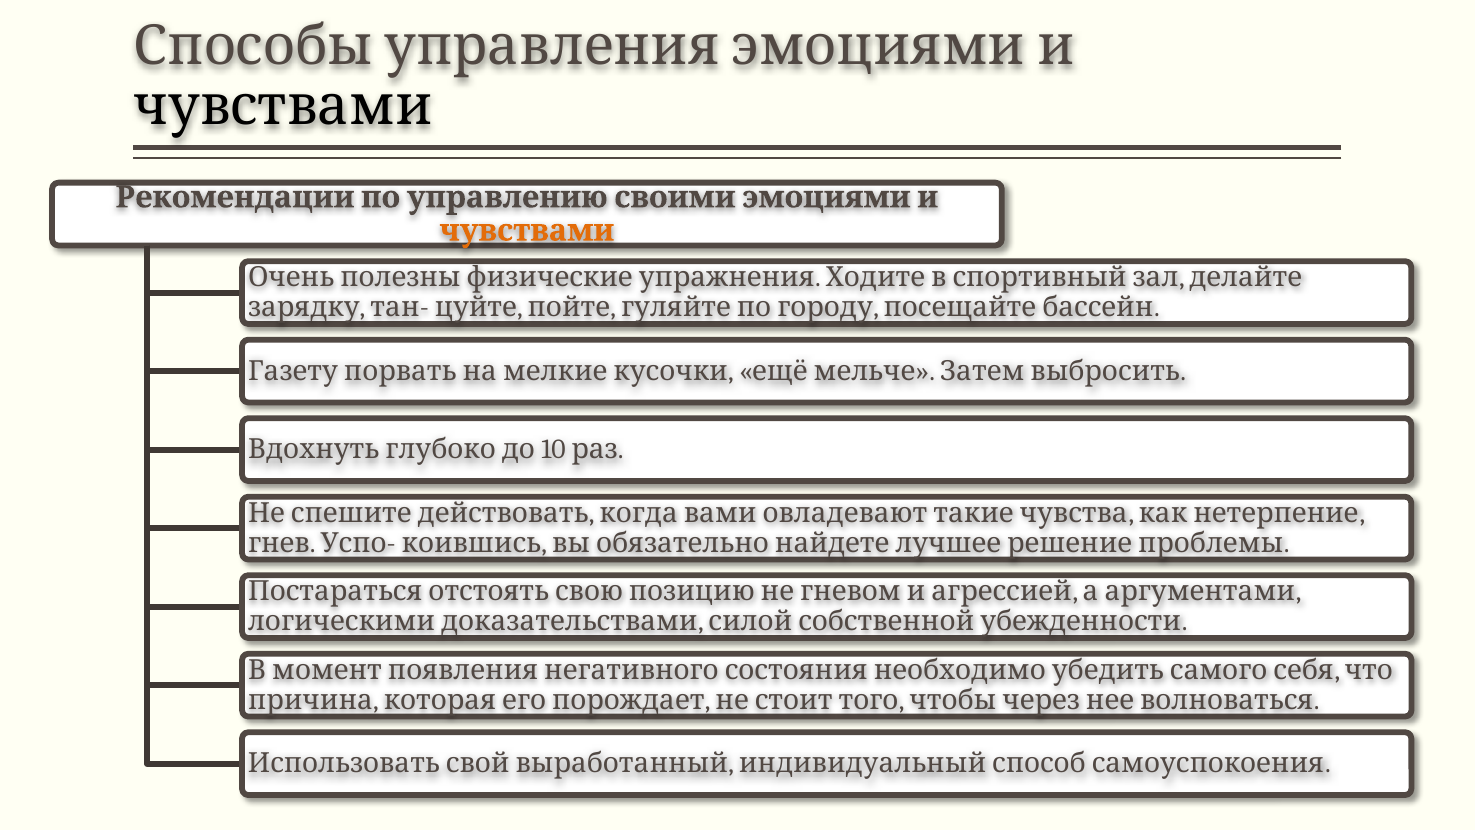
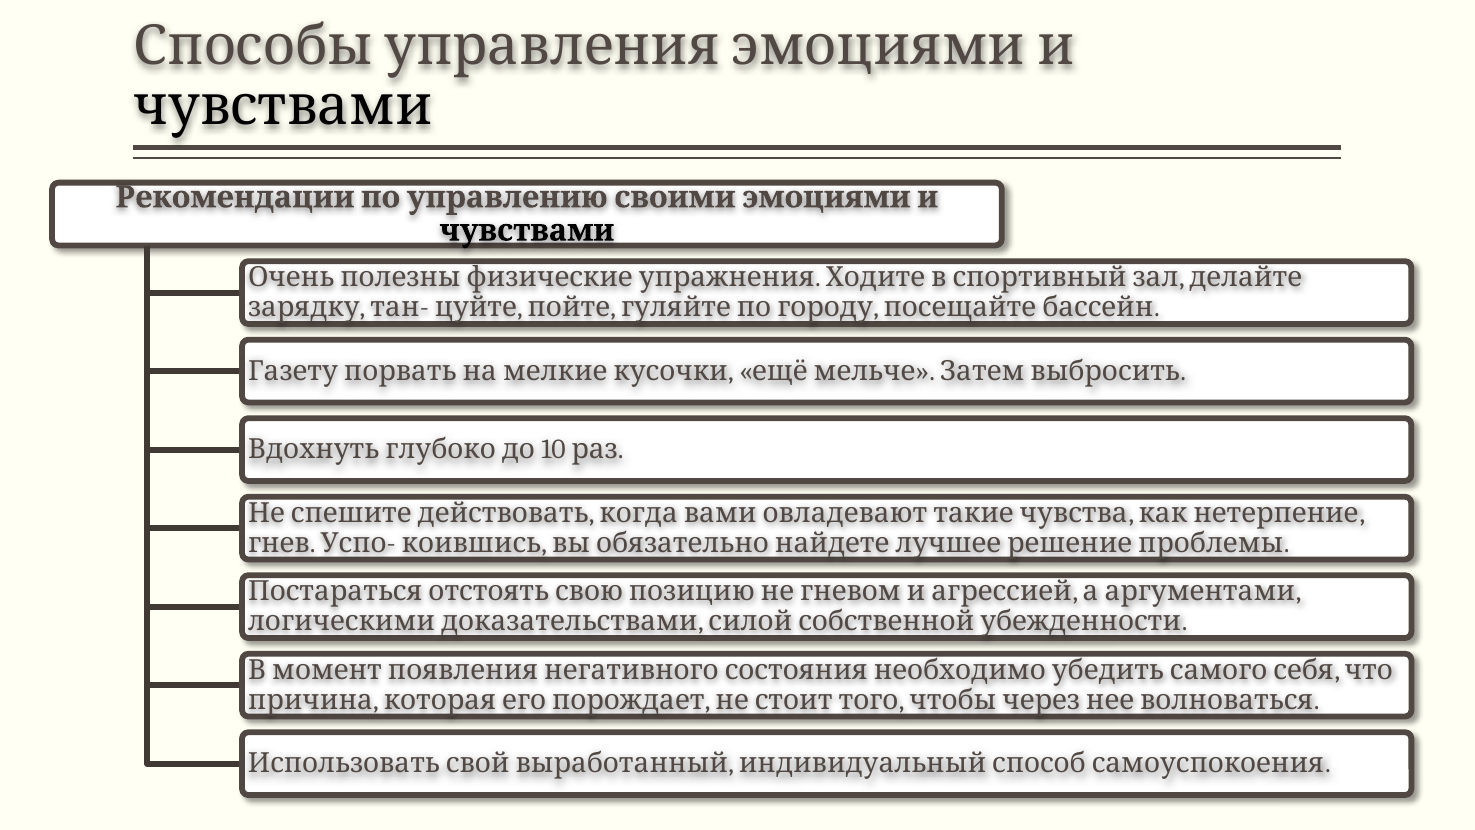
чувствами colour: orange -> black (527, 230)
